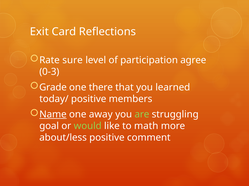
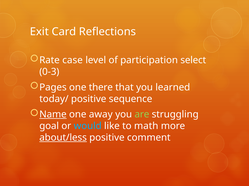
sure: sure -> case (73, 60)
agree: agree -> select (193, 60)
Grade: Grade -> Pages (53, 88)
members: members -> sequence (131, 99)
would colour: light green -> light blue (88, 126)
about/less underline: none -> present (63, 138)
